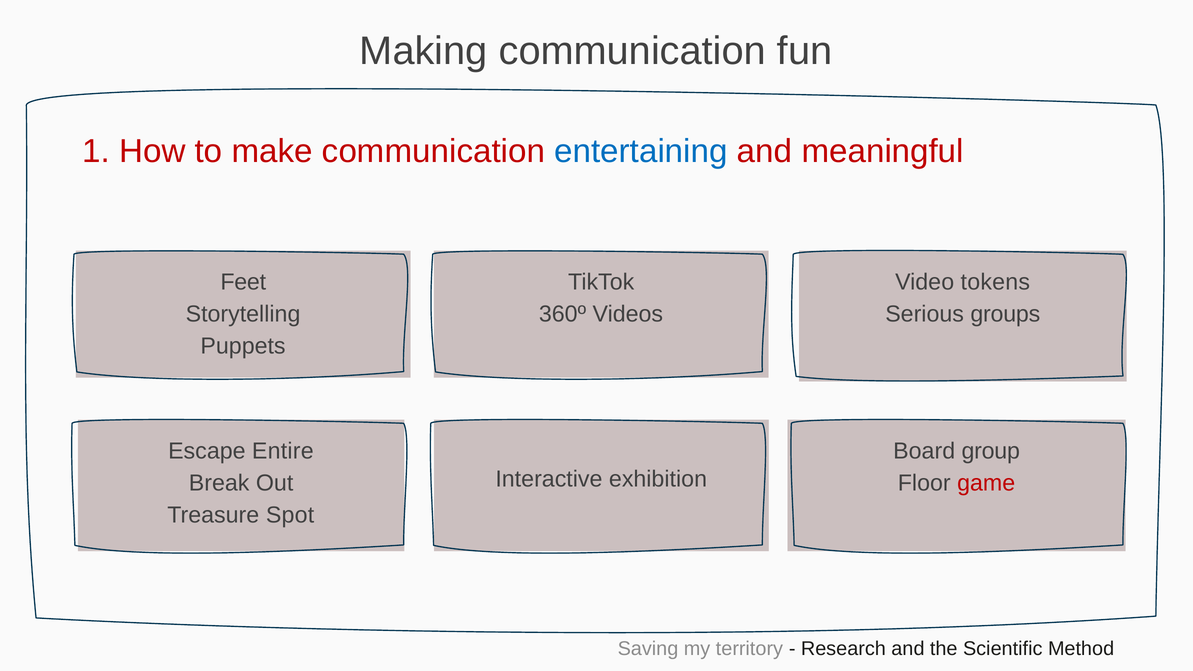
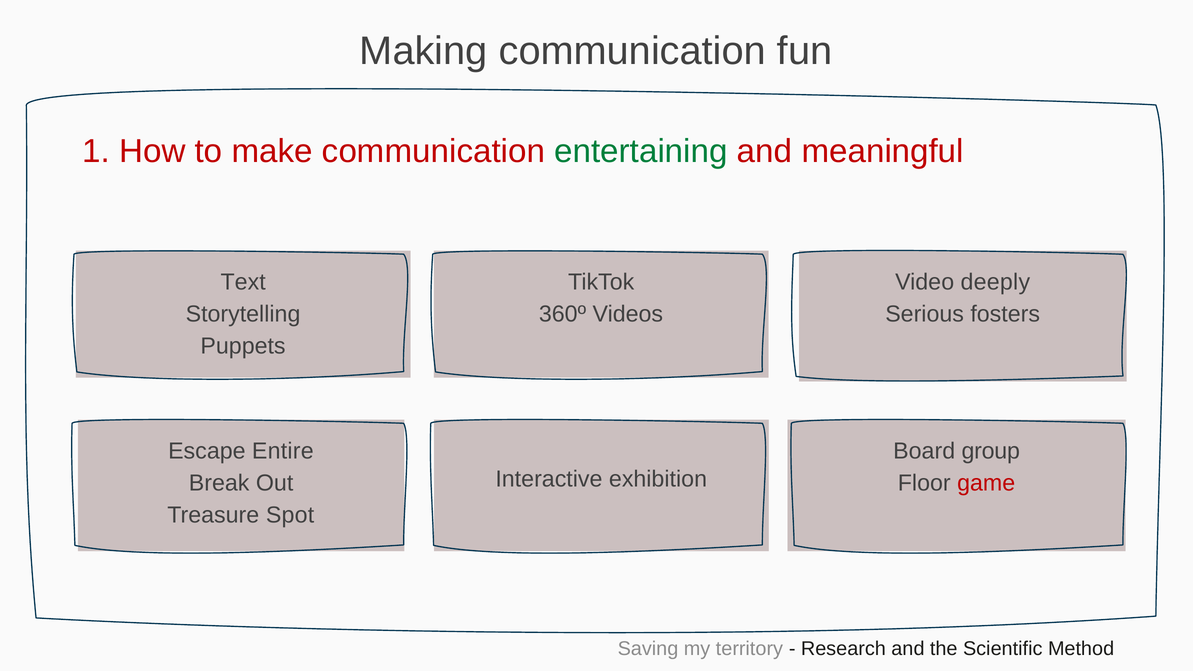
entertaining colour: blue -> green (641, 152)
Feet: Feet -> Text (243, 282)
tokens: tokens -> deeply (995, 282)
groups: groups -> fosters (1005, 314)
